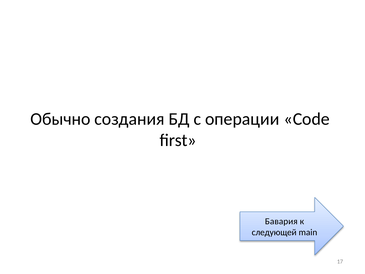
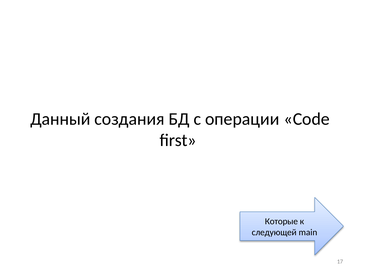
Обычно: Обычно -> Данный (60, 119)
Бавария: Бавария -> Которые (281, 221)
